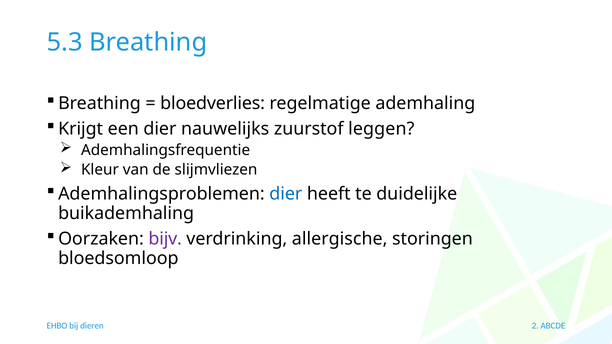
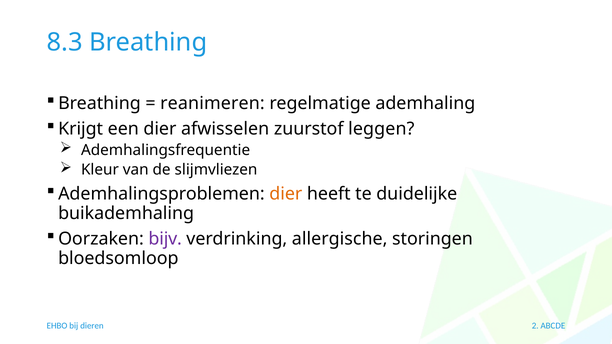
5.3: 5.3 -> 8.3 (65, 43)
bloedverlies: bloedverlies -> reanimeren (212, 103)
nauwelijks: nauwelijks -> afwisselen (225, 129)
dier colour: blue -> orange (286, 194)
